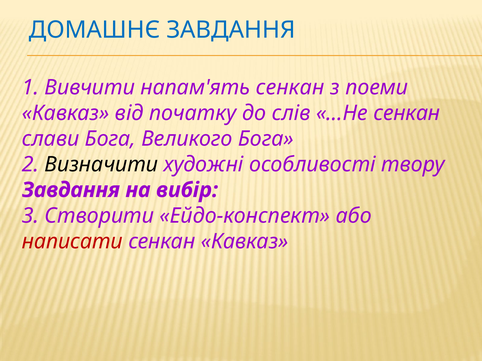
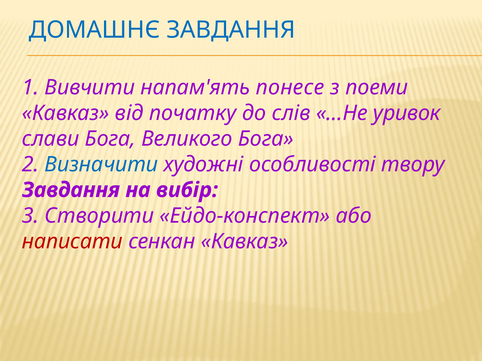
напам'ять сенкан: сенкан -> понесе (290, 87)
…Не сенкан: сенкан -> уривок (407, 113)
Визначити colour: black -> blue (101, 165)
